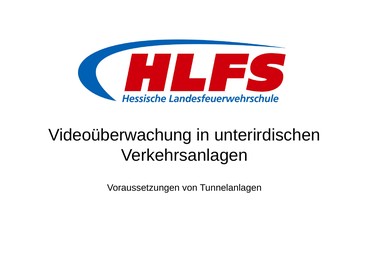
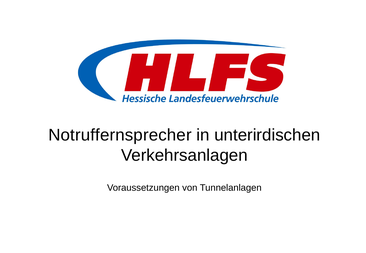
Videoüberwachung: Videoüberwachung -> Notruffernsprecher (120, 135)
